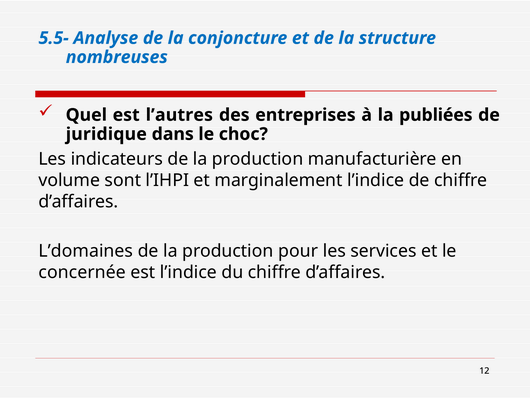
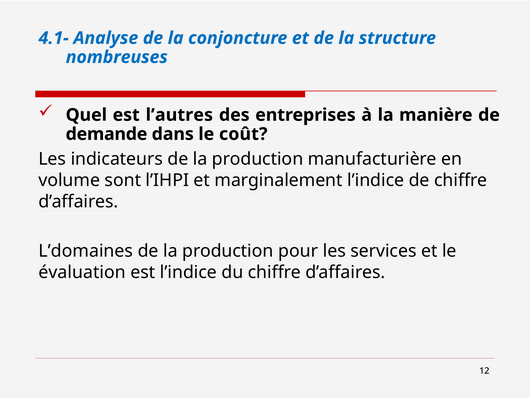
5.5-: 5.5- -> 4.1- (54, 38)
publiées: publiées -> manière (436, 115)
juridique: juridique -> demande (106, 134)
choc: choc -> coût (243, 134)
concernée: concernée -> évaluation (82, 272)
